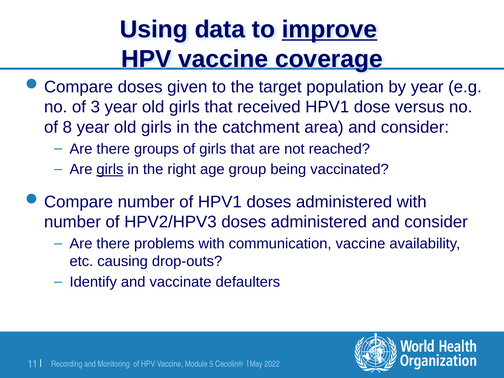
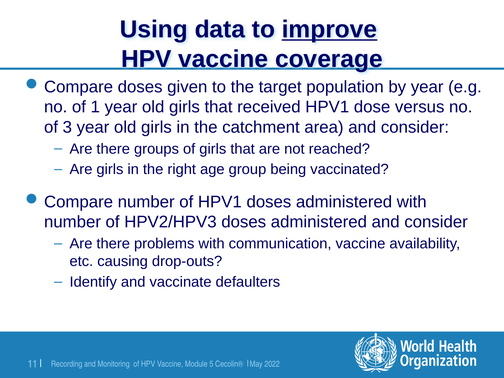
3: 3 -> 1 (95, 107)
8: 8 -> 3 (67, 127)
girls underline: present -> none (110, 169)
